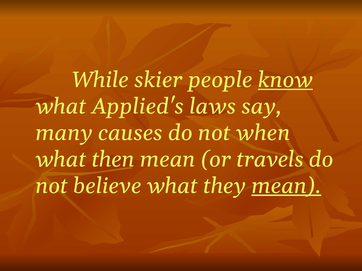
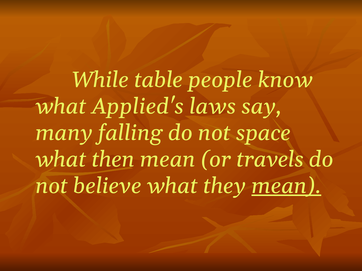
skier: skier -> table (158, 80)
know underline: present -> none (285, 80)
causes: causes -> falling (130, 133)
when: when -> space (263, 133)
